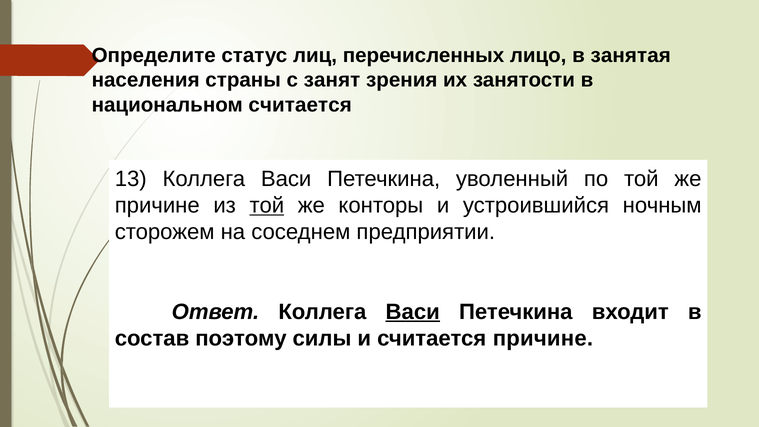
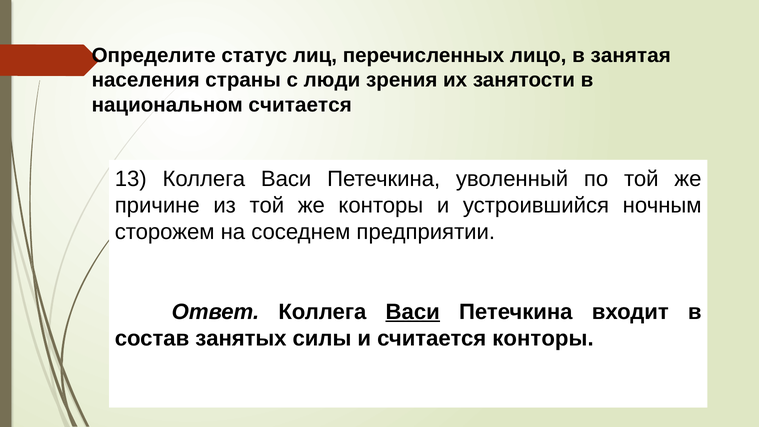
занят: занят -> люди (332, 80)
той underline: present -> none (267, 205)
поэтому: поэтому -> занятых (241, 338)
считается причине: причине -> конторы (543, 338)
